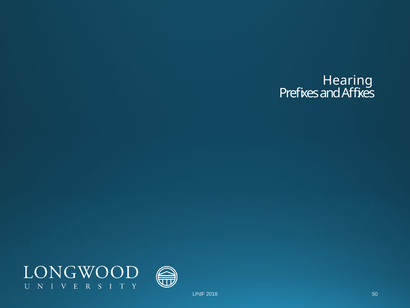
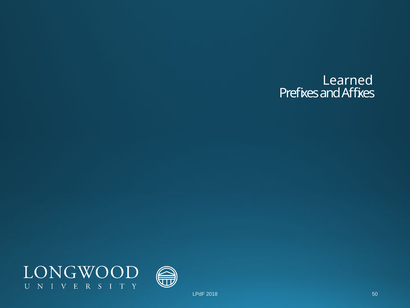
Hearing: Hearing -> Learned (348, 80)
